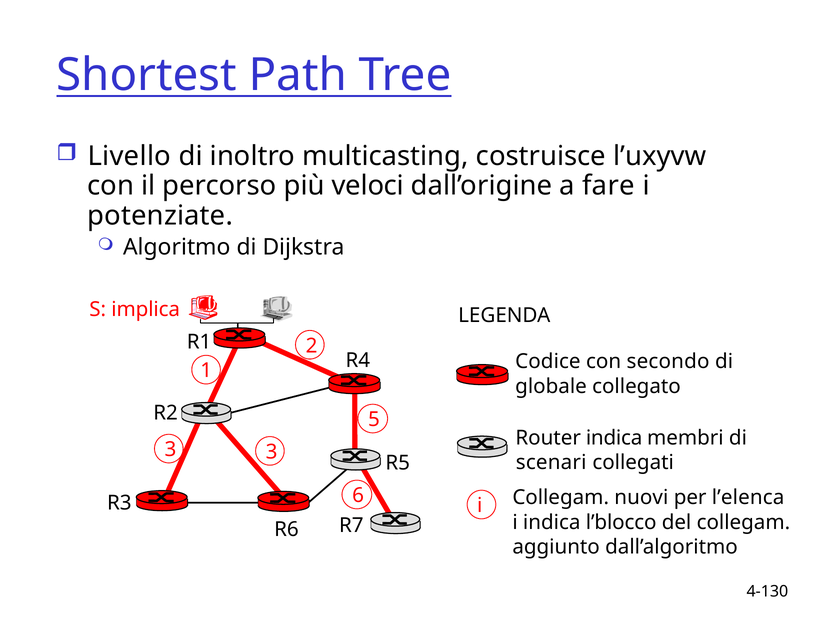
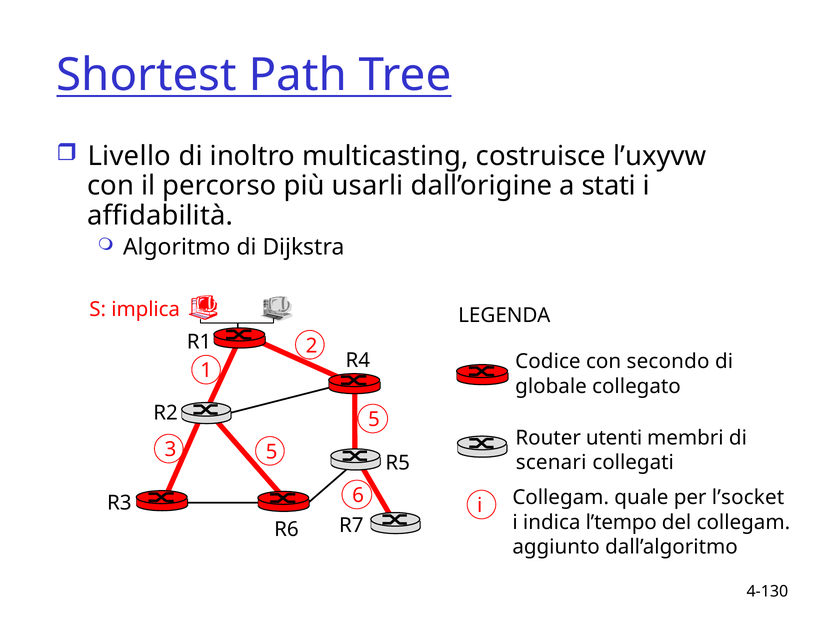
veloci: veloci -> usarli (368, 186)
fare: fare -> stati (609, 186)
potenziate: potenziate -> affidabilità (160, 215)
Router indica: indica -> utenti (614, 438)
3 3: 3 -> 5 (272, 452)
nuovi: nuovi -> quale (641, 497)
l’elenca: l’elenca -> l’socket (748, 497)
l’blocco: l’blocco -> l’tempo (621, 522)
